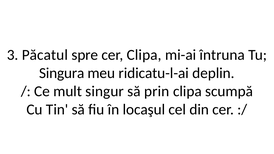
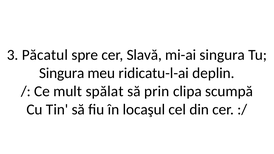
cer Clipa: Clipa -> Slavă (144, 55)
mi-ai întruna: întruna -> singura (222, 55)
singur: singur -> spălat (105, 91)
